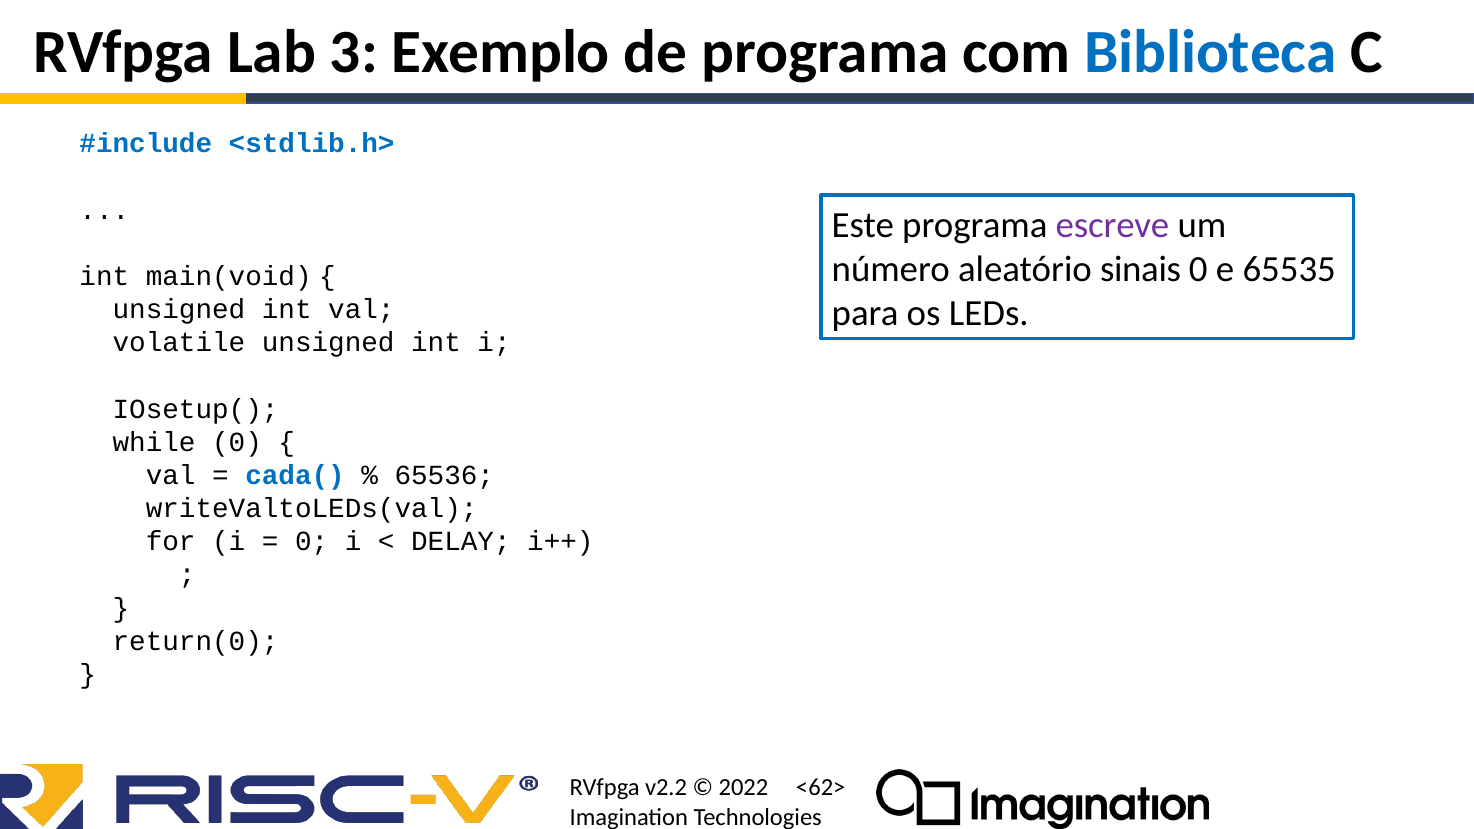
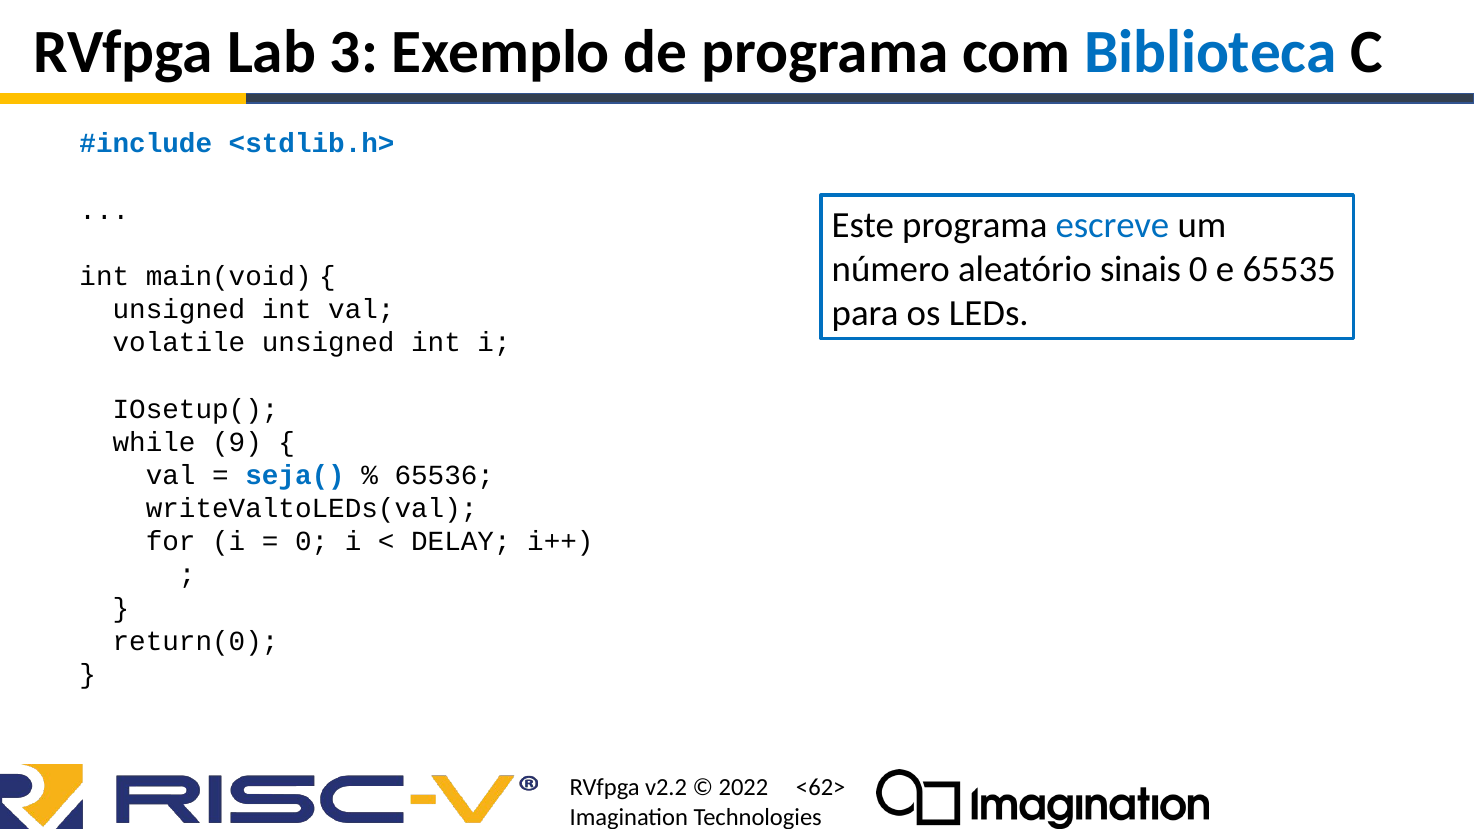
escreve colour: purple -> blue (1112, 225)
while 0: 0 -> 9 (237, 442)
cada(: cada( -> seja( (295, 475)
